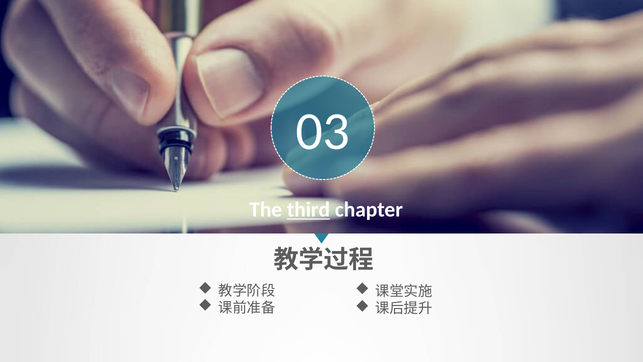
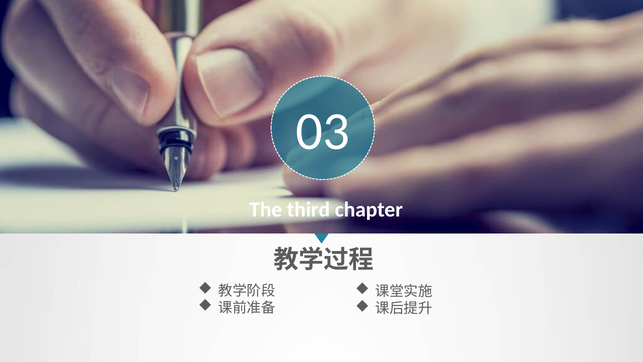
third underline: present -> none (309, 210)
